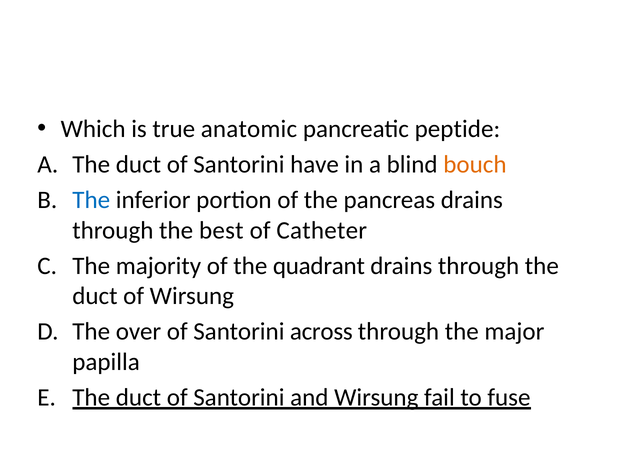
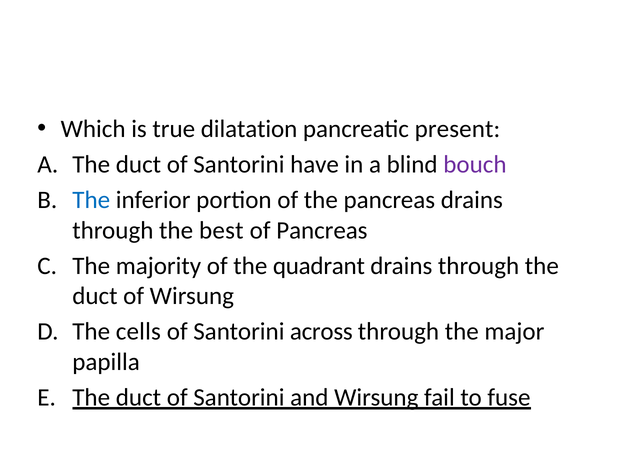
anatomic: anatomic -> dilatation (249, 129)
peptide: peptide -> present (457, 129)
bouch colour: orange -> purple (475, 164)
of Catheter: Catheter -> Pancreas (322, 230)
over: over -> cells (138, 331)
